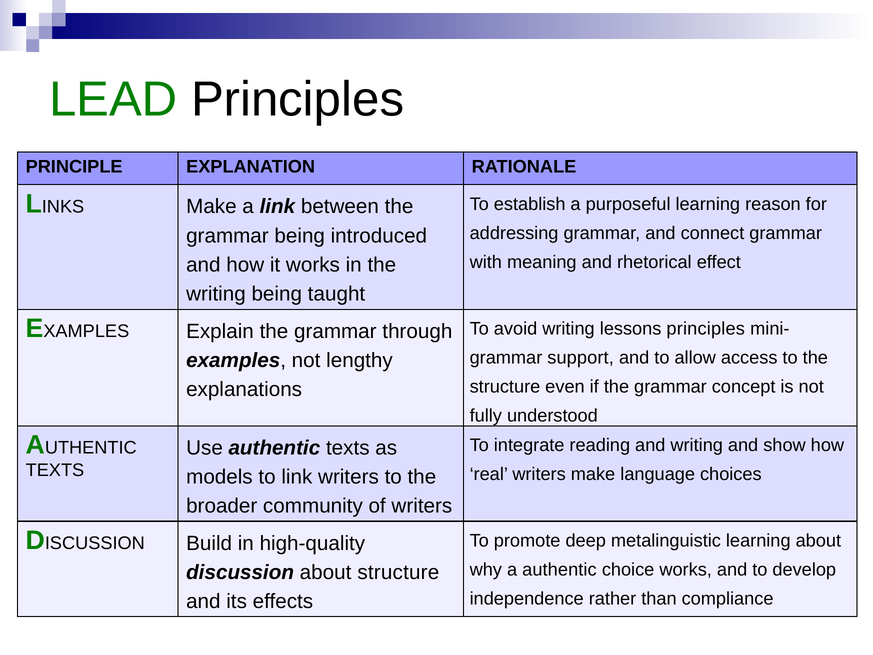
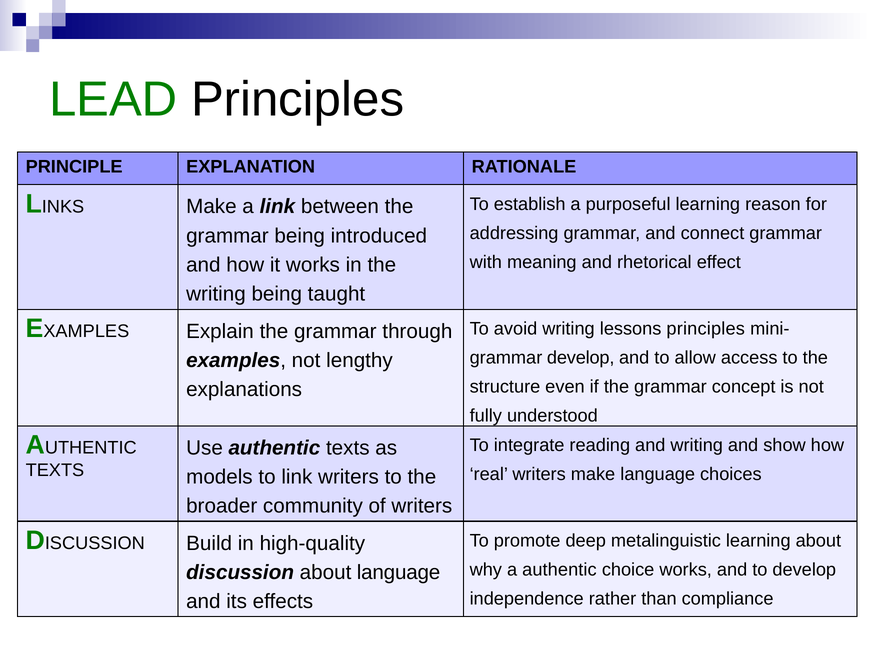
grammar support: support -> develop (581, 358)
about structure: structure -> language (399, 572)
